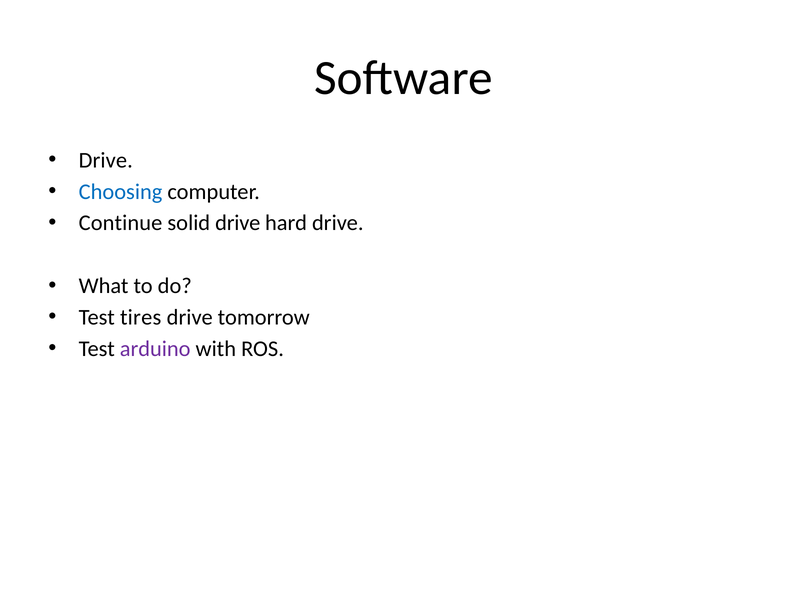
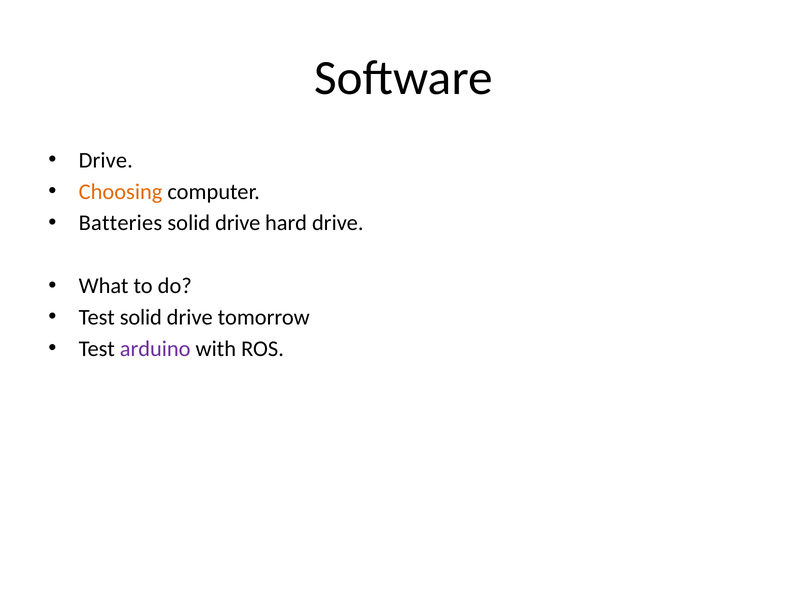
Choosing colour: blue -> orange (121, 192)
Continue: Continue -> Batteries (120, 223)
Test tires: tires -> solid (141, 317)
